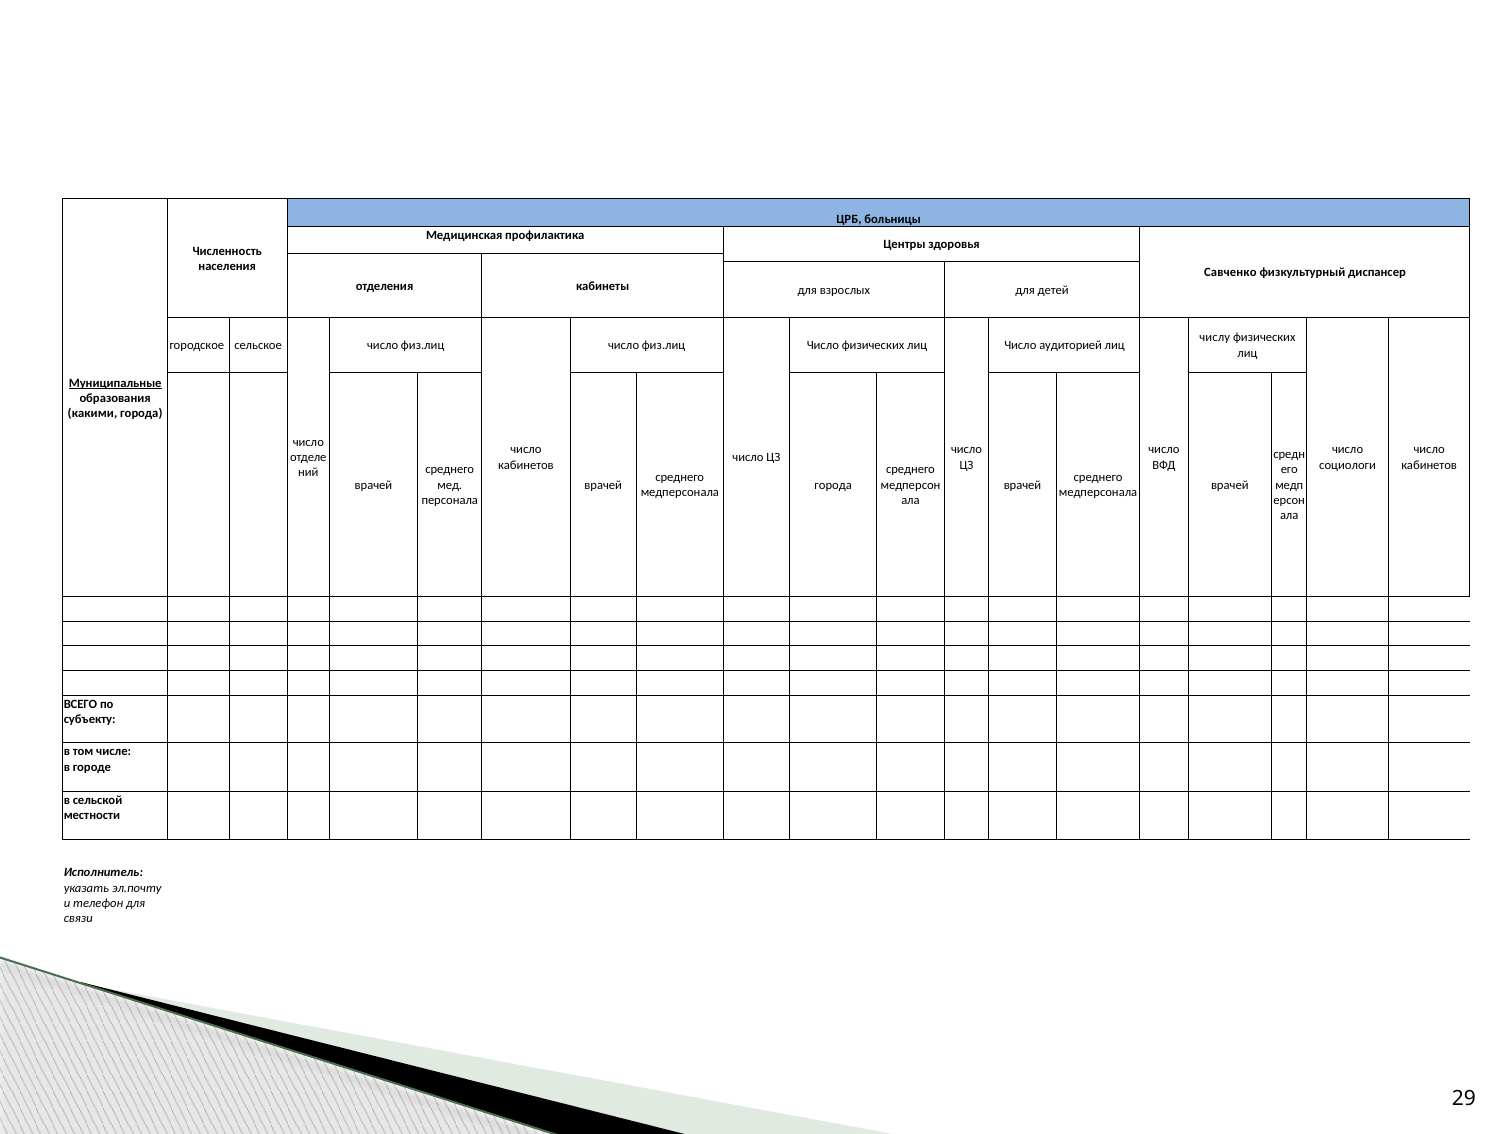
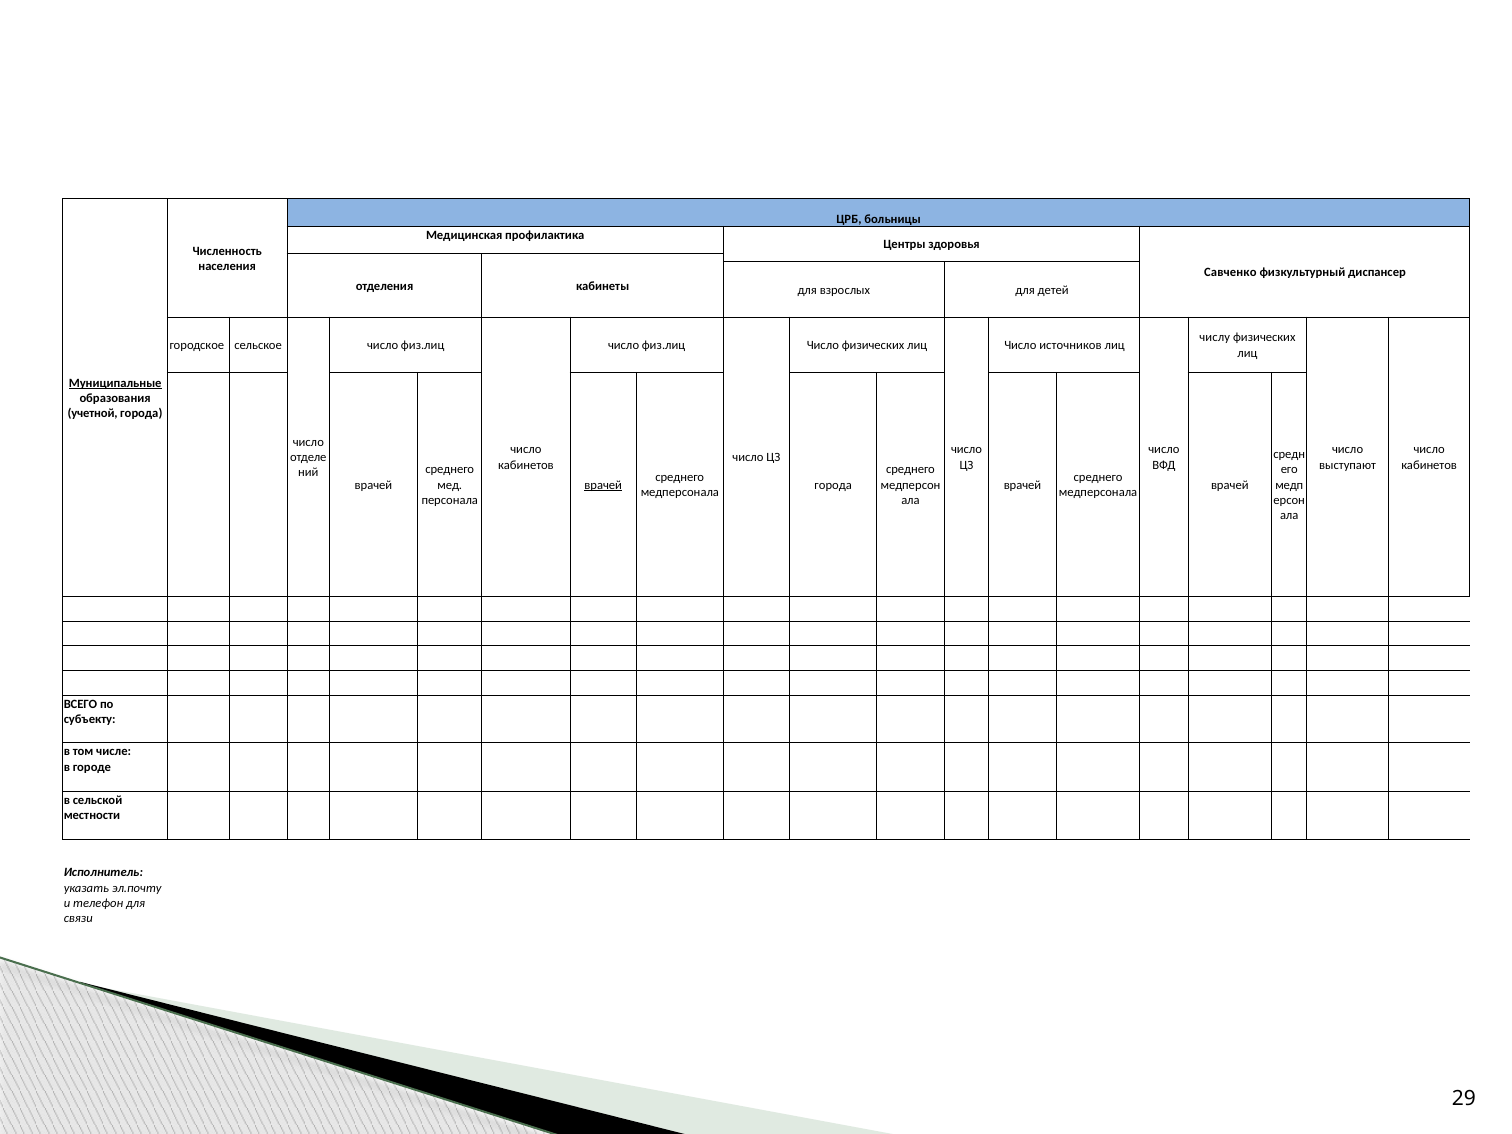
аудиторией: аудиторией -> источников (1071, 345)
какими: какими -> учетной (93, 414)
социологи: социологи -> выступают (1348, 465)
врачей underline: none -> present (603, 485)
